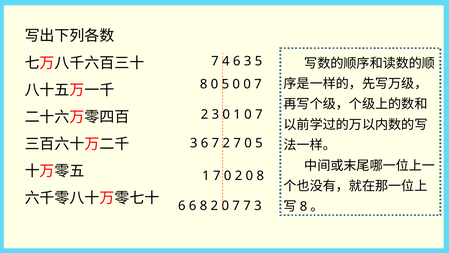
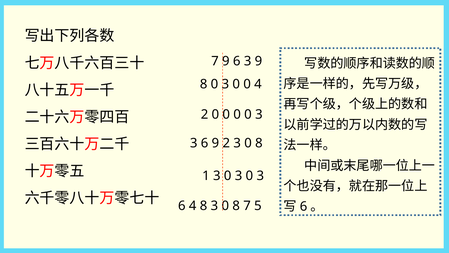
7 4: 4 -> 9 (226, 61)
3 5: 5 -> 9 (258, 61)
8 0 5: 5 -> 3 (225, 84)
0 0 7: 7 -> 4 (258, 84)
2 3: 3 -> 0 (215, 114)
1: 1 -> 0 (237, 114)
7: 7 -> 3 (259, 114)
6 7: 7 -> 9 (215, 143)
2 7: 7 -> 3 (237, 143)
5: 5 -> 8 (259, 143)
1 7: 7 -> 3 (217, 175)
2: 2 -> 3 (239, 175)
8: 8 -> 3 (260, 175)
8: 8 -> 6 (304, 206)
6 6: 6 -> 4 (193, 205)
8 2: 2 -> 3 (214, 205)
7: 7 -> 8 (236, 205)
3: 3 -> 5 (258, 205)
